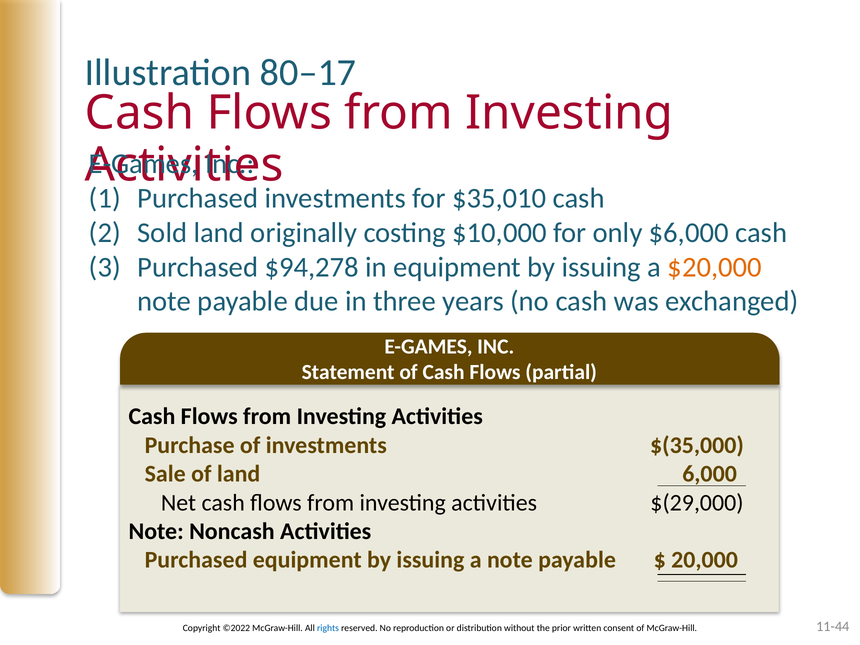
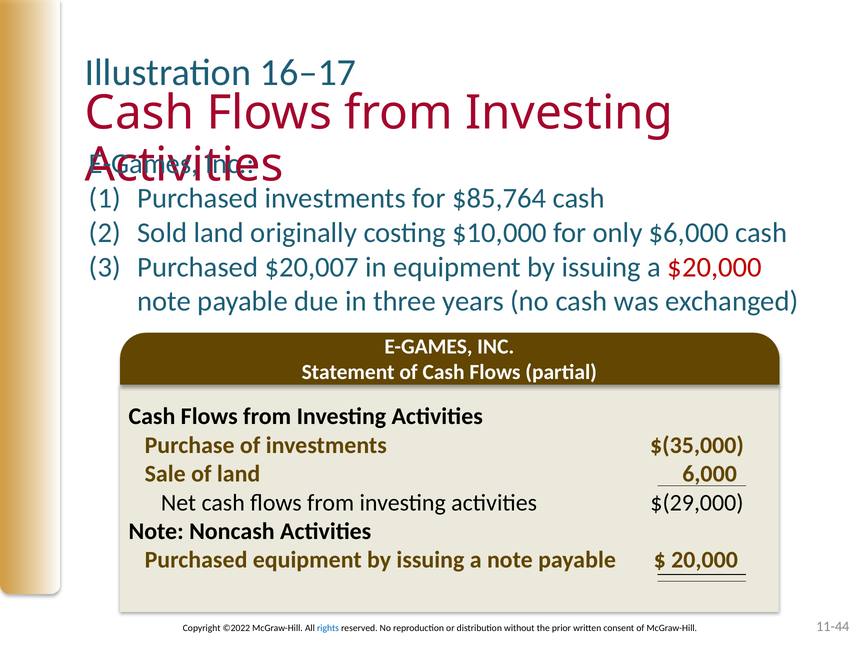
80–17: 80–17 -> 16–17 (308, 73)
$35,010: $35,010 -> $85,764 (499, 198)
$94,278: $94,278 -> $20,007 (312, 267)
$20,000 colour: orange -> red (715, 267)
